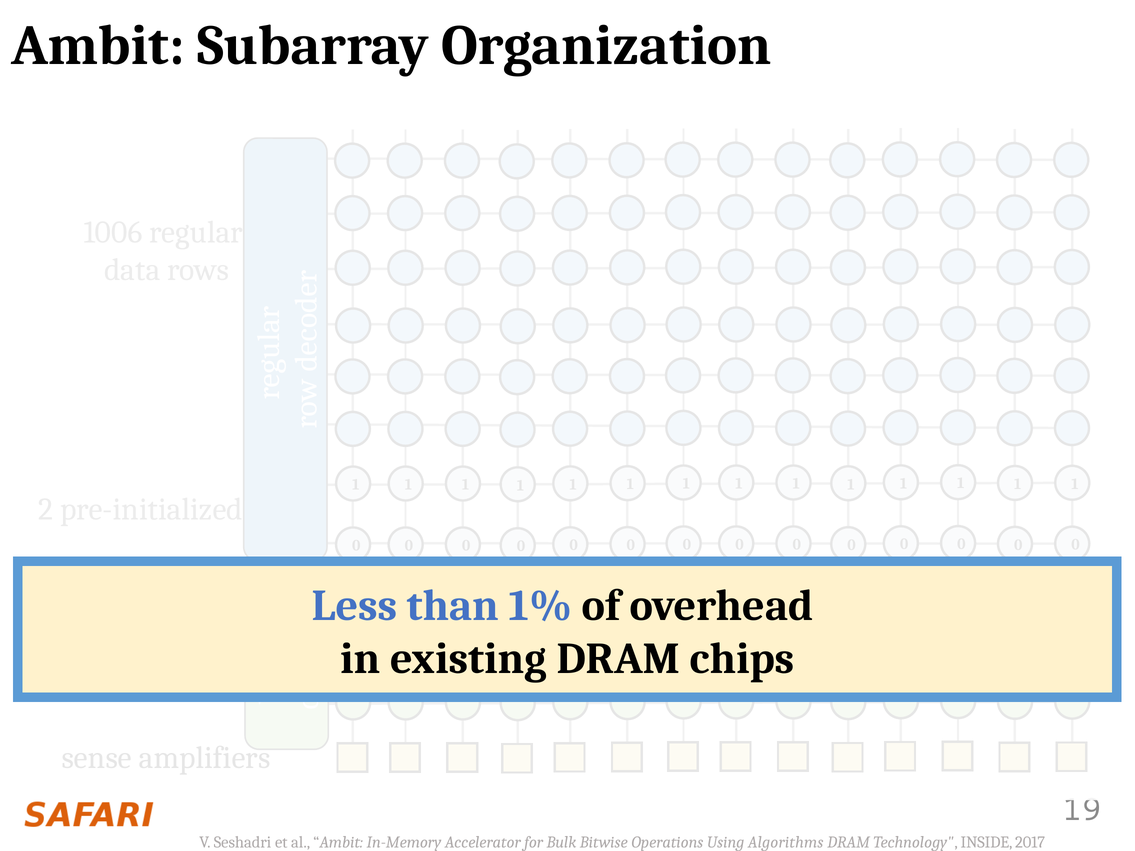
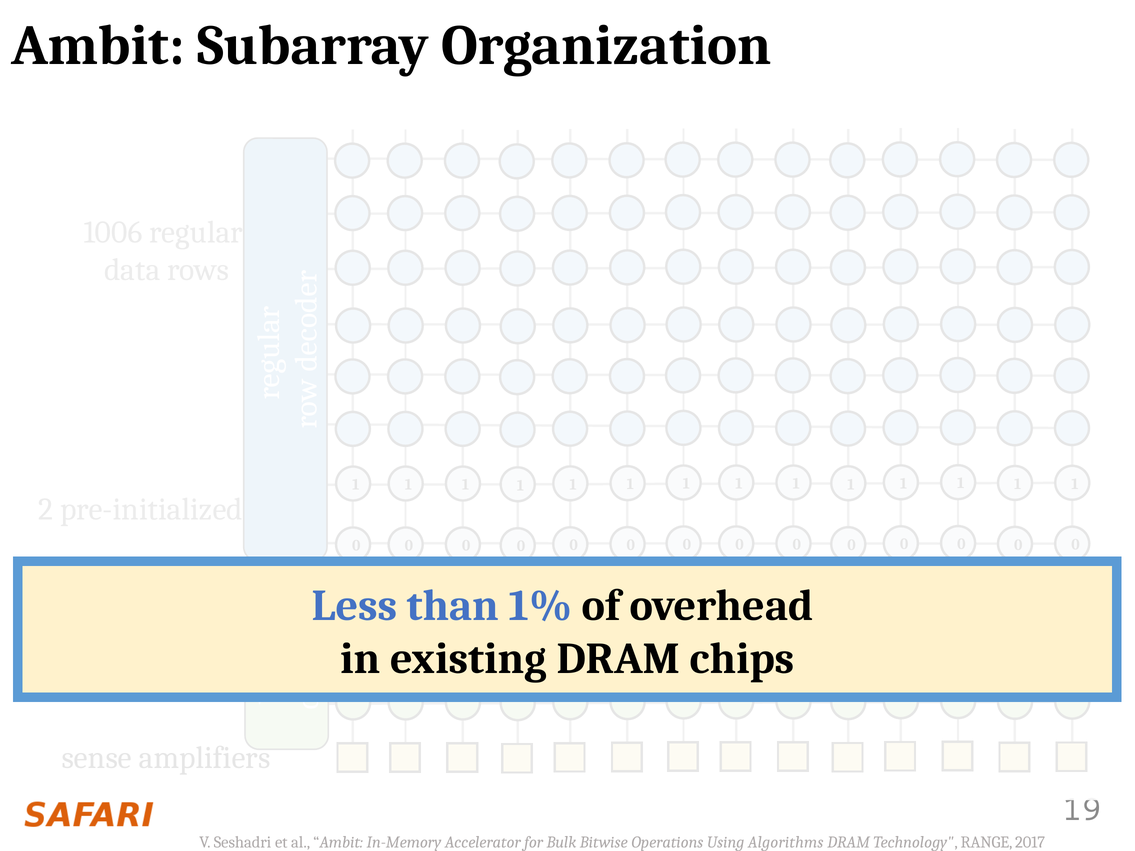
INSIDE: INSIDE -> RANGE (987, 842)
